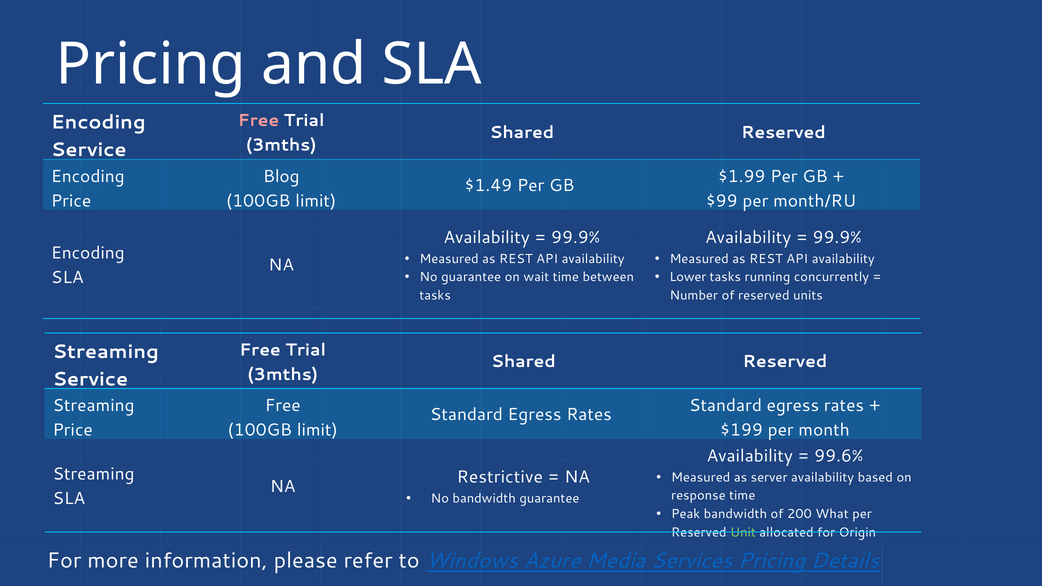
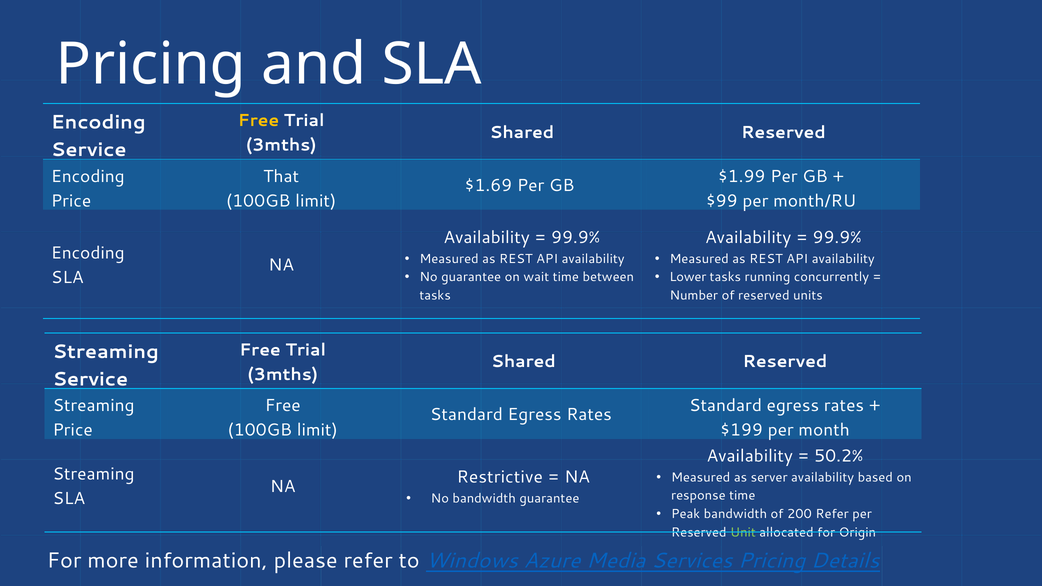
Free colour: pink -> yellow (258, 121)
Blog: Blog -> That (281, 176)
$1.49: $1.49 -> $1.69 (488, 185)
99.6%: 99.6% -> 50.2% (839, 456)
200 What: What -> Refer (832, 514)
